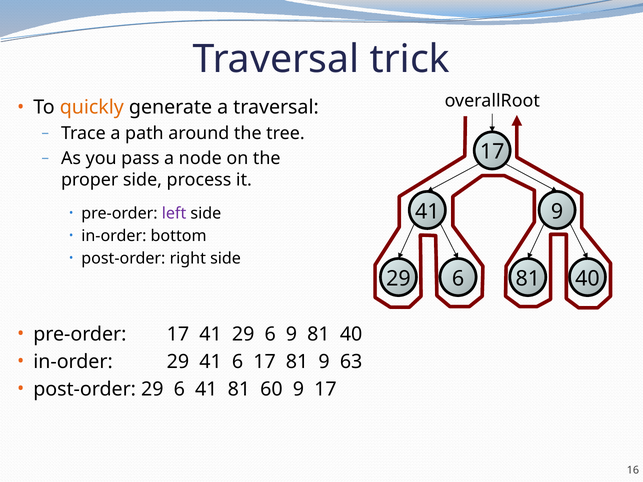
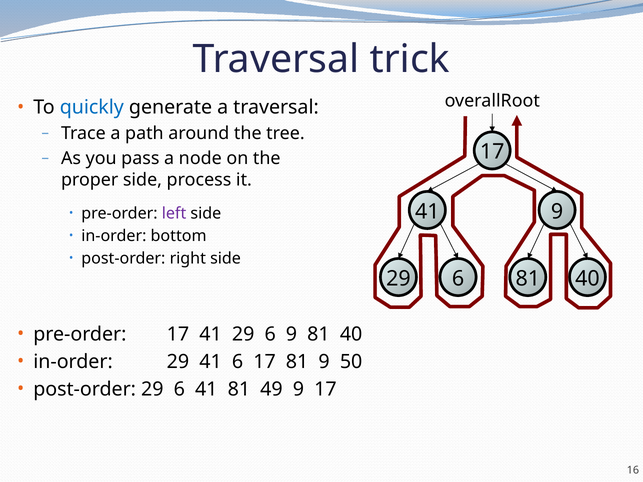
quickly colour: orange -> blue (92, 107)
63: 63 -> 50 (351, 362)
60: 60 -> 49 (271, 389)
